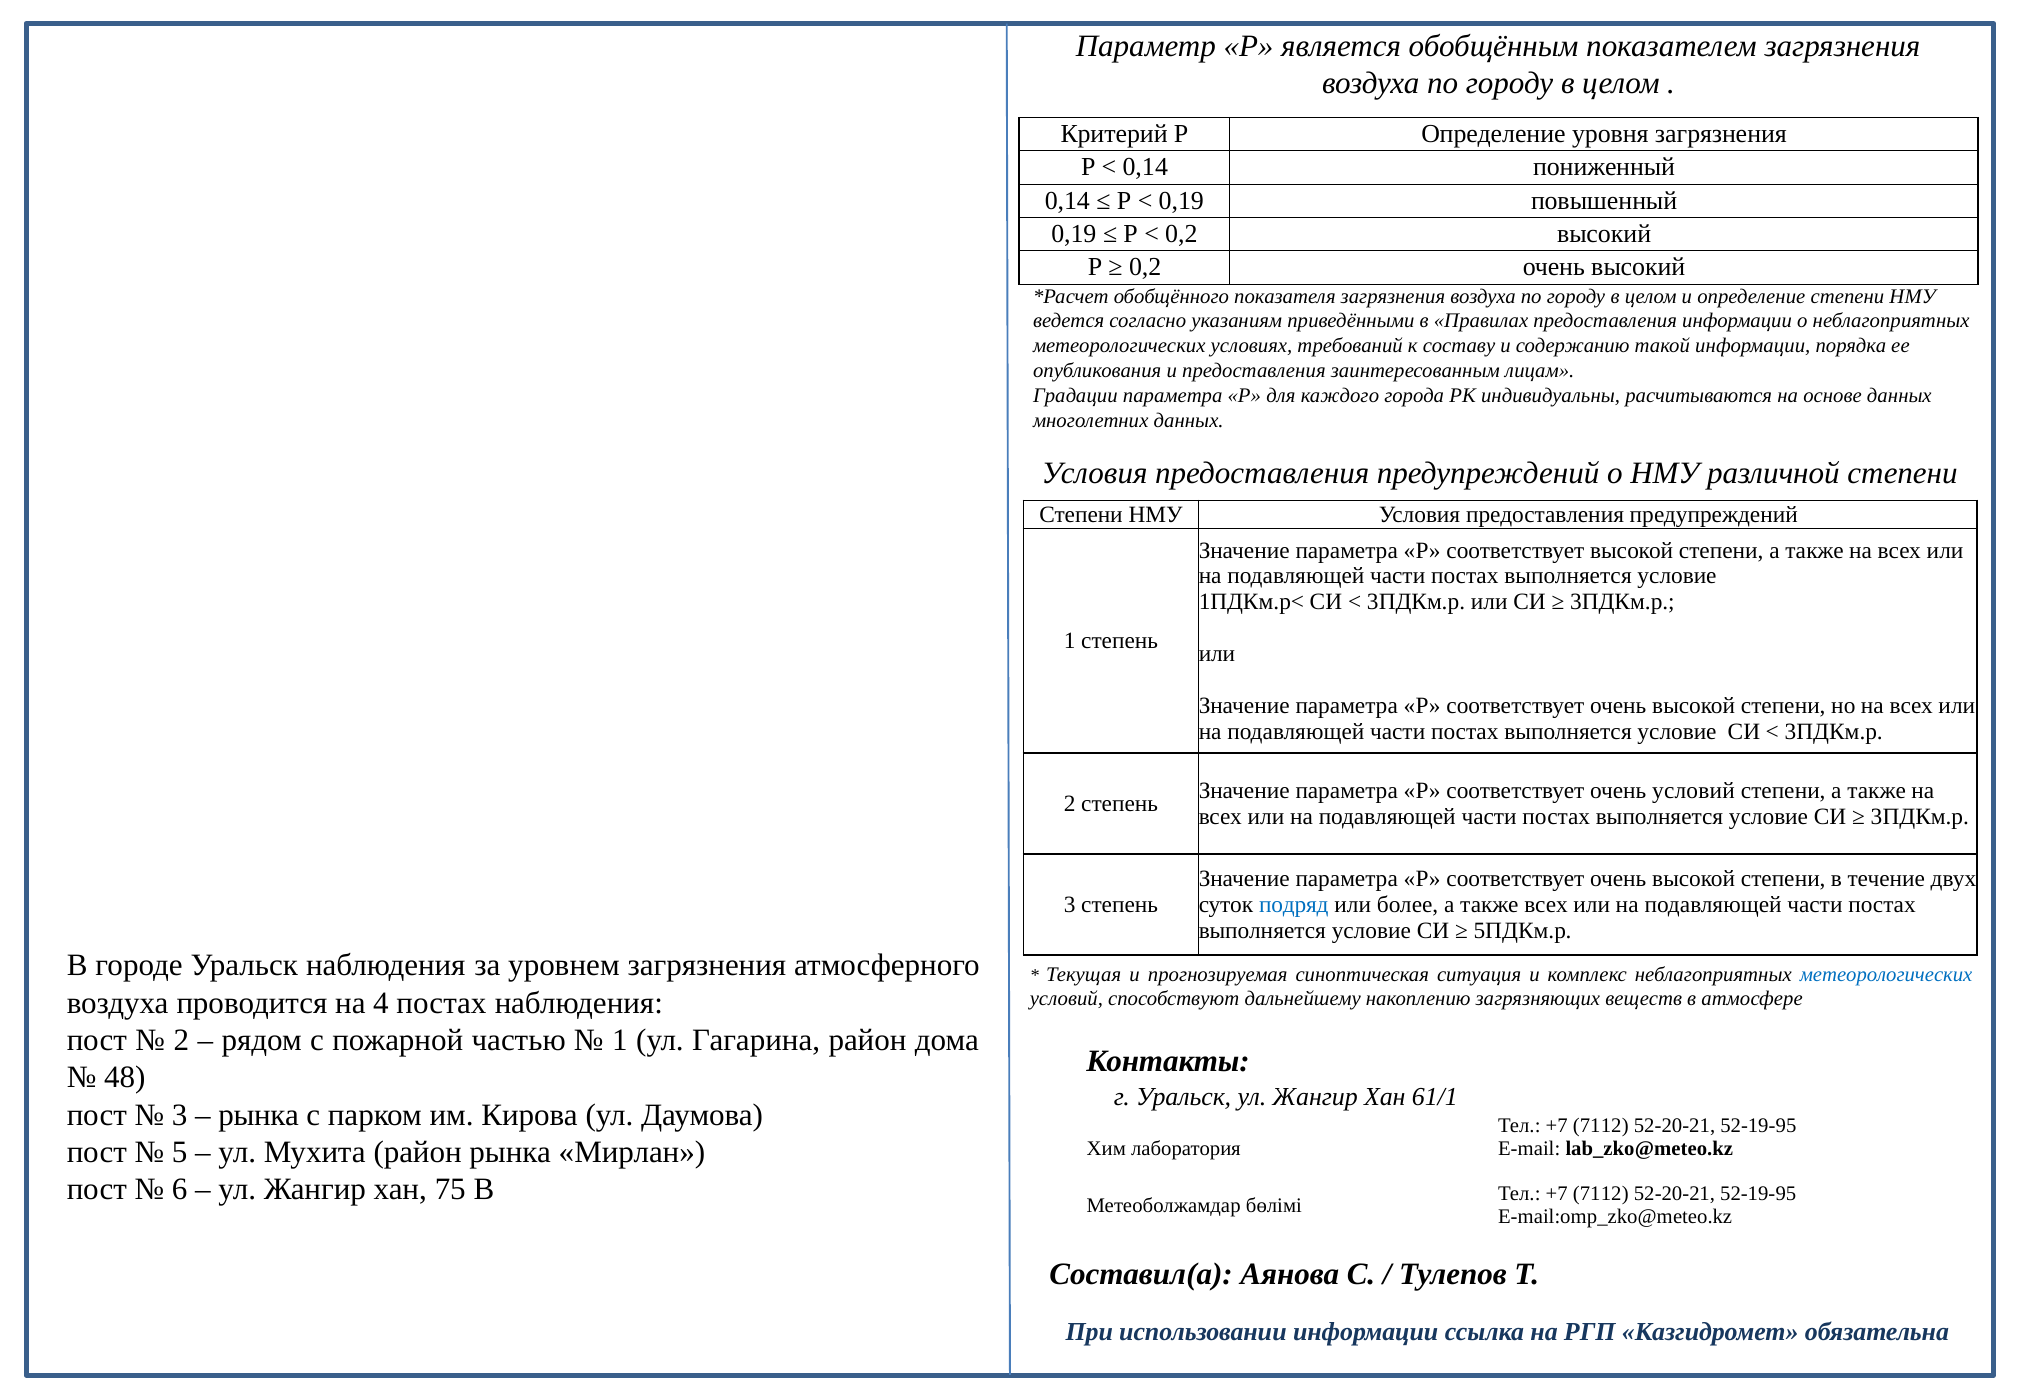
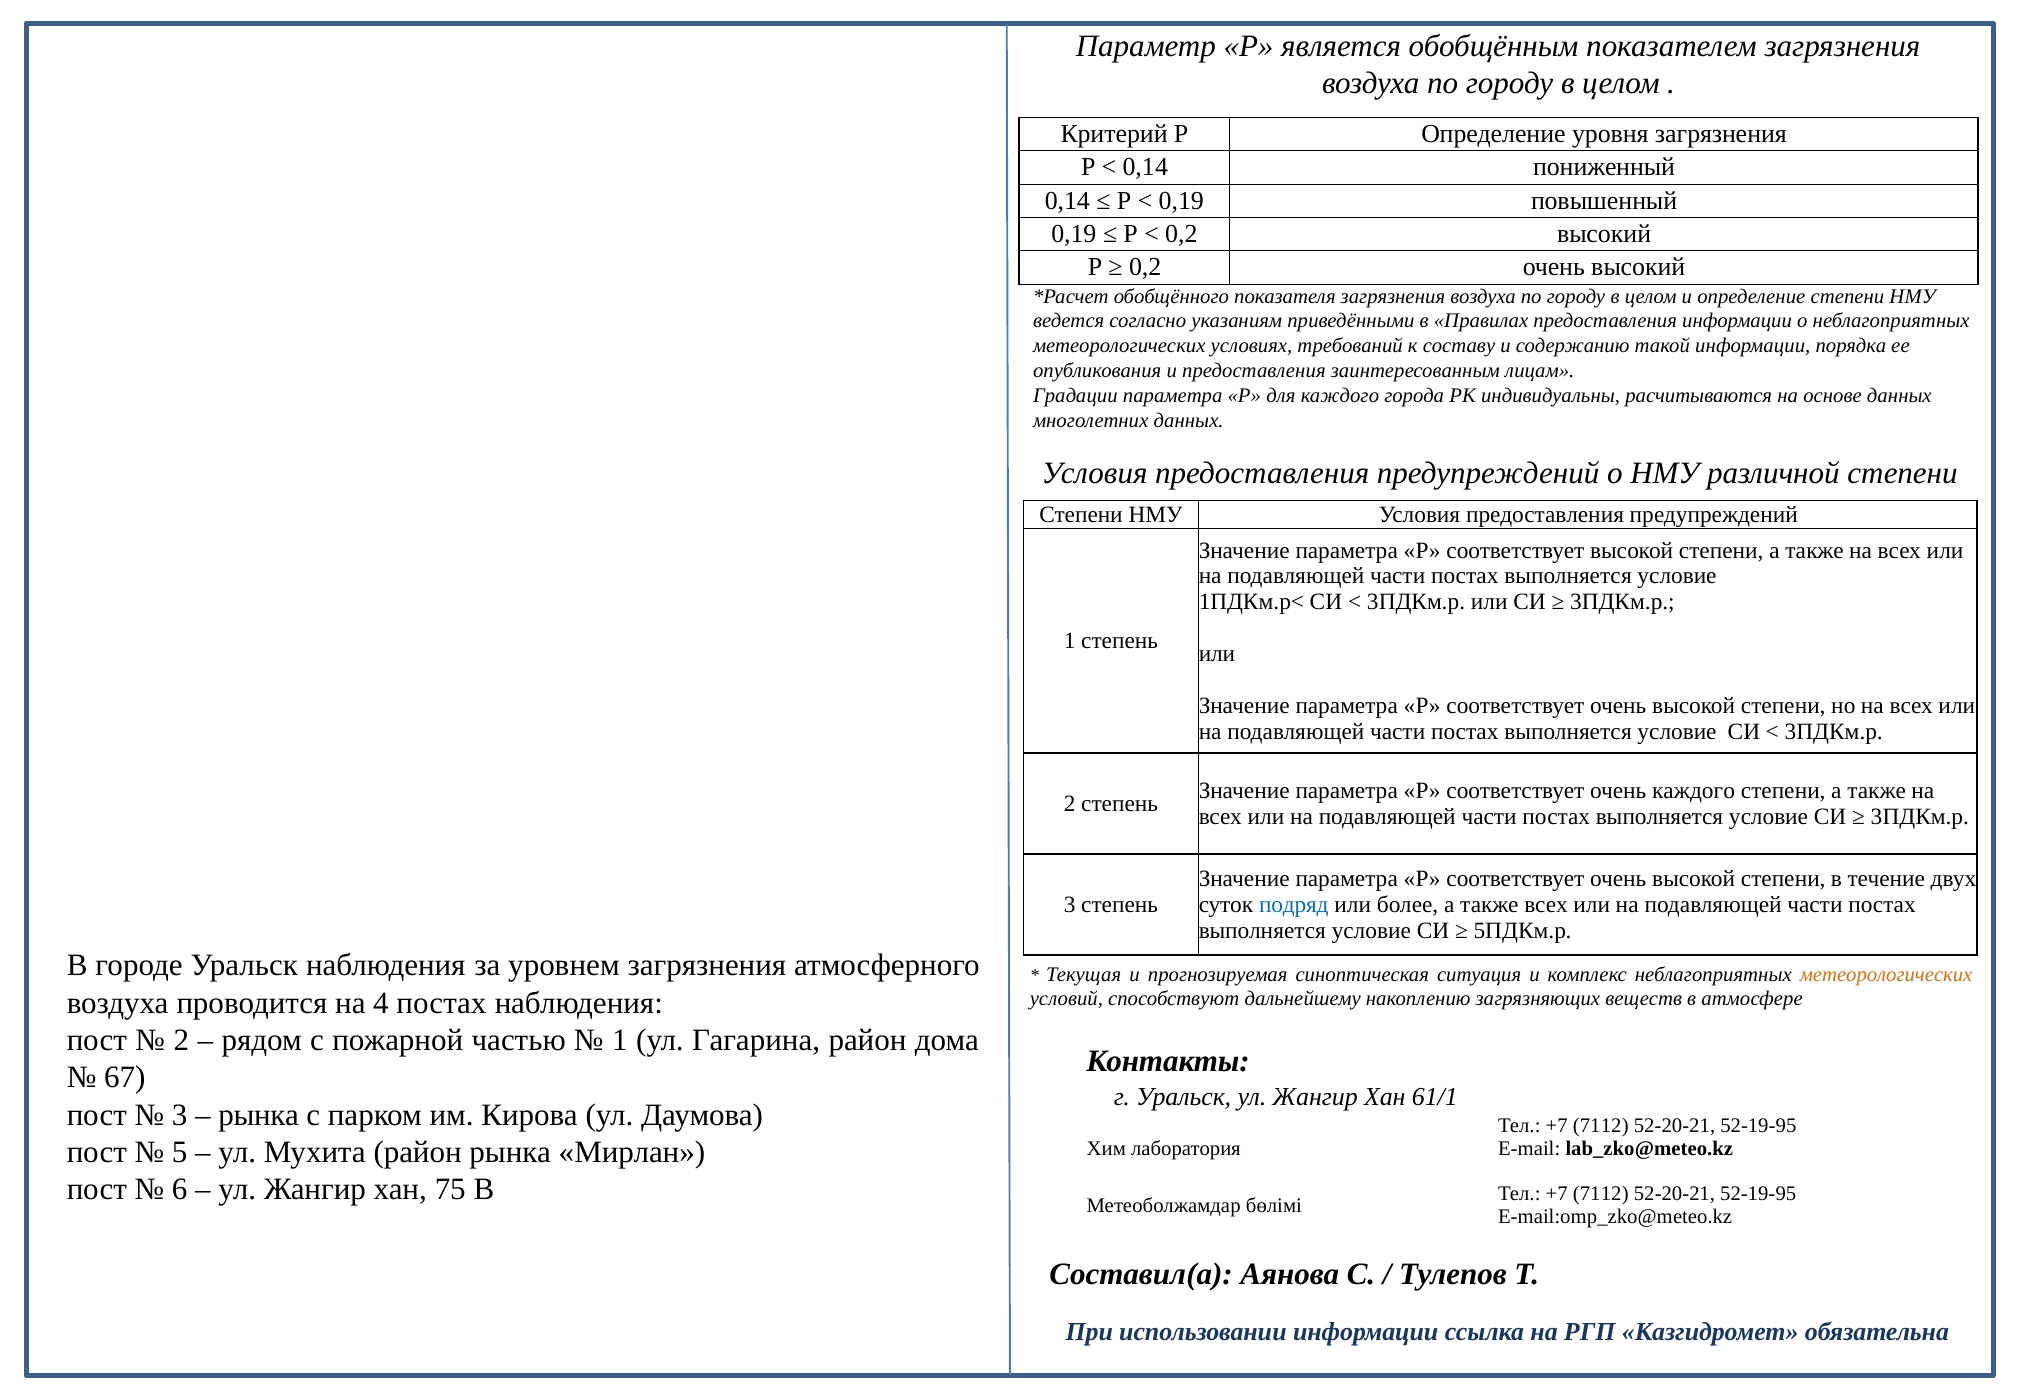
очень условий: условий -> каждого (1694, 790)
метеорологических colour: blue -> orange (1886, 974)
48: 48 -> 67 (125, 1077)
